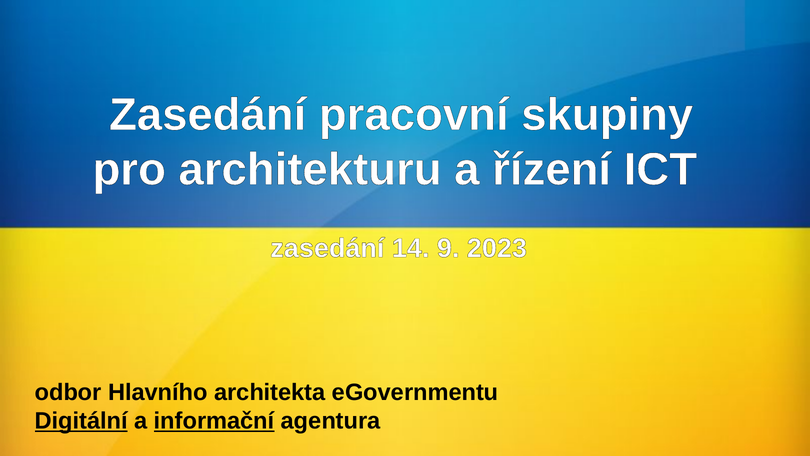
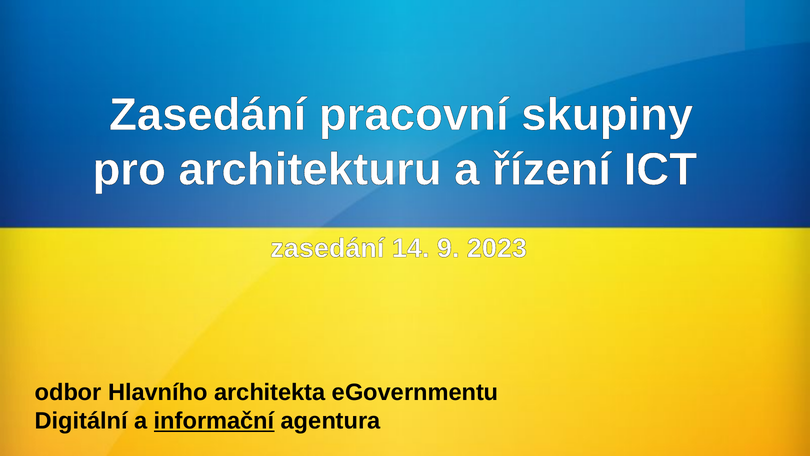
Digitální underline: present -> none (81, 421)
